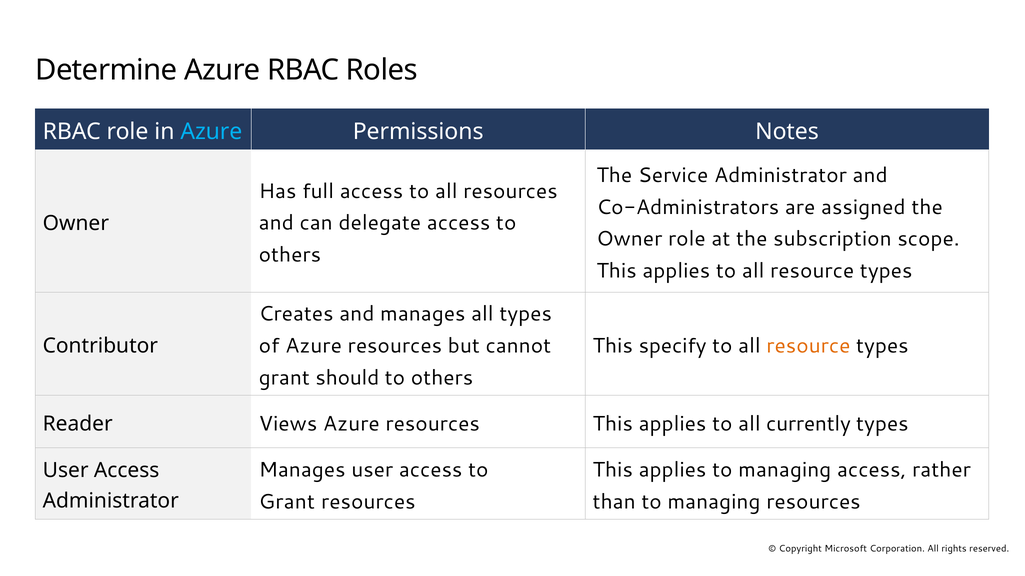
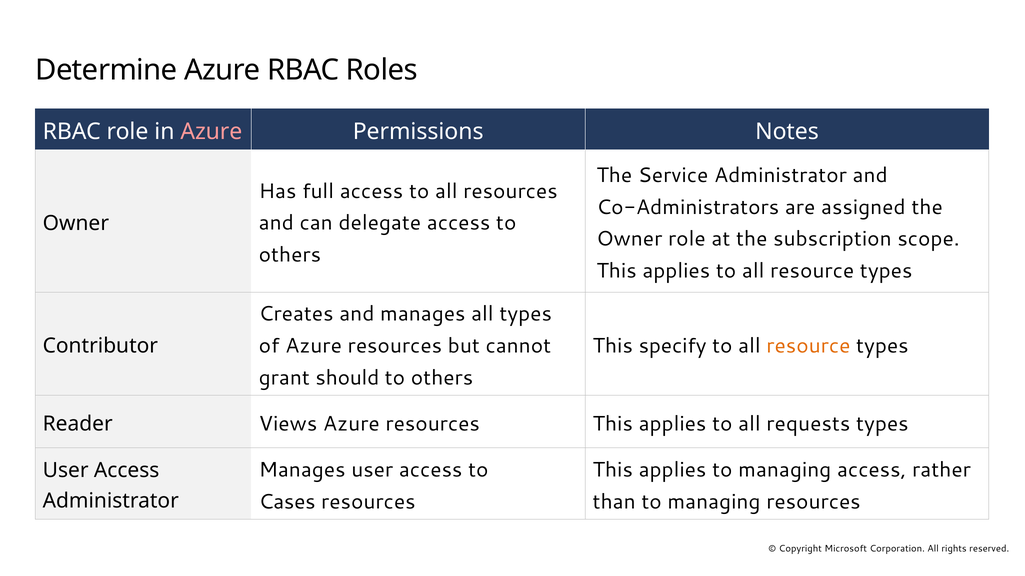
Azure colour: light blue -> pink (211, 132)
currently: currently -> requests (808, 424)
Grant: Grant -> Cases (287, 502)
